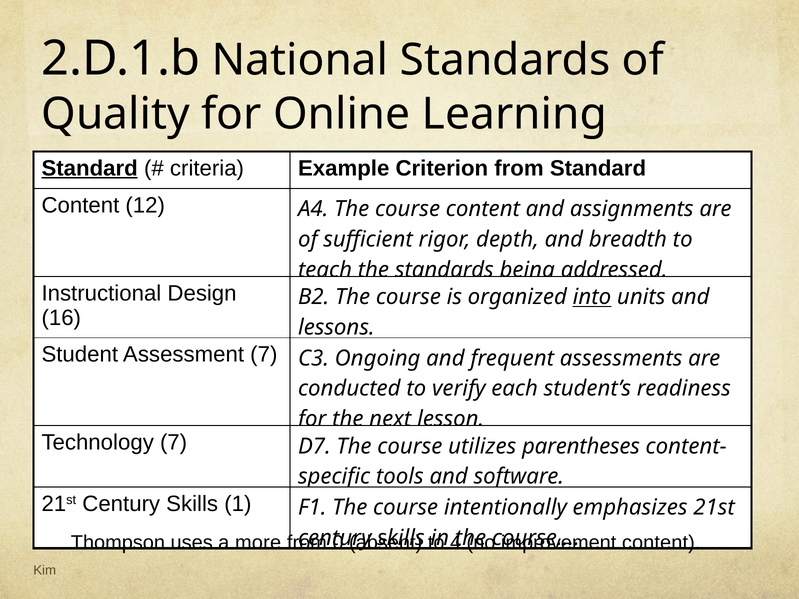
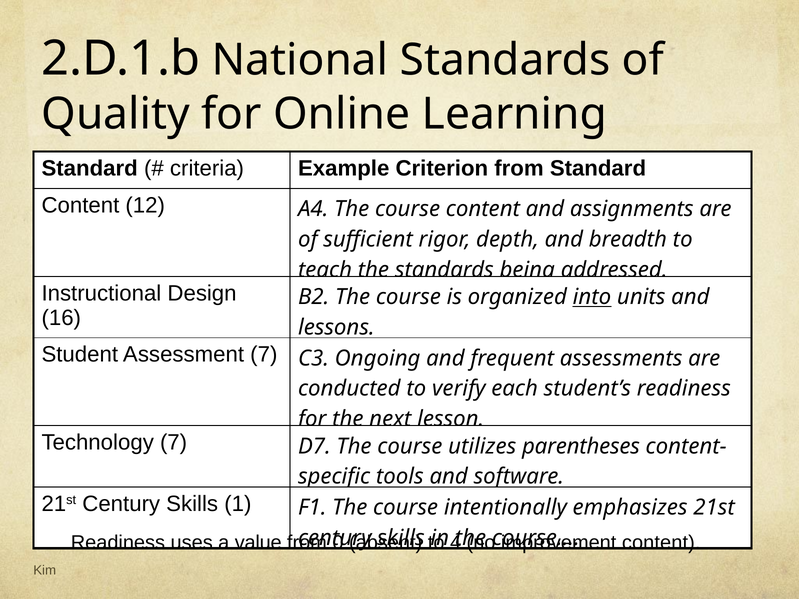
Standard underline: present -> none (90, 168)
Thompson: Thompson -> Readiness (118, 543)
more: more -> value (258, 543)
